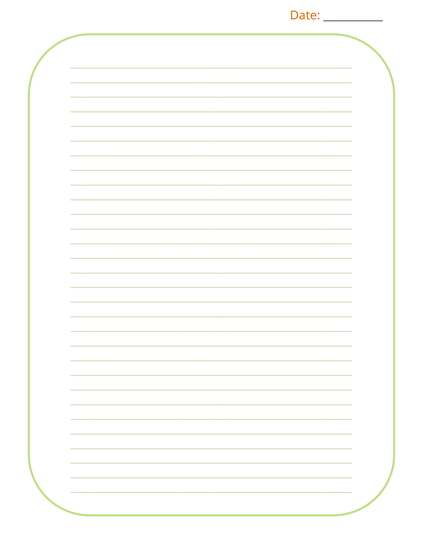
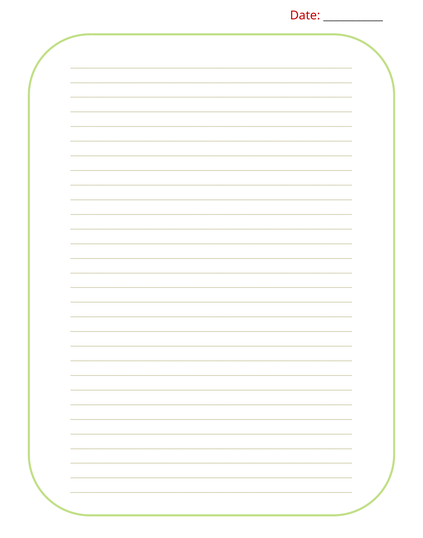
Date colour: orange -> red (305, 15)
